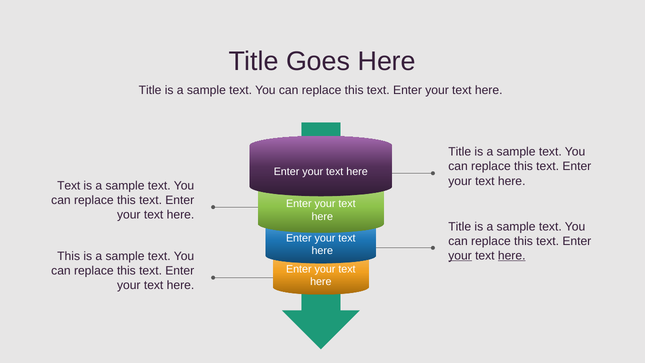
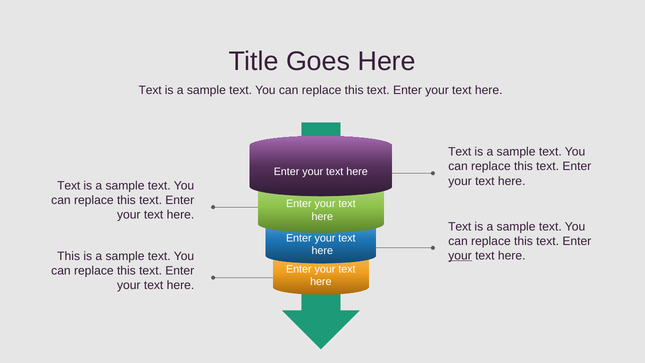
Title: Title -> Text (150, 90)
Title: Title -> Text (460, 152)
Title: Title -> Text (460, 226)
here underline: present -> none (512, 255)
